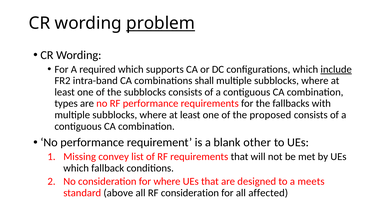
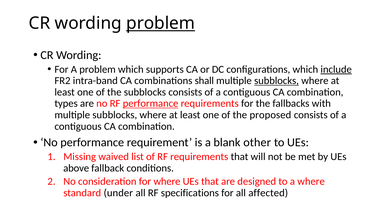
A required: required -> problem (98, 69)
subblocks underline: none -> present (277, 81)
performance underline: none -> present (151, 104)
convey: convey -> waived (114, 157)
which: which -> above (76, 168)
a meets: meets -> where (311, 182)
above: above -> under (118, 193)
RF consideration: consideration -> specifications (190, 193)
